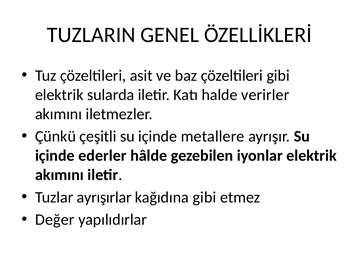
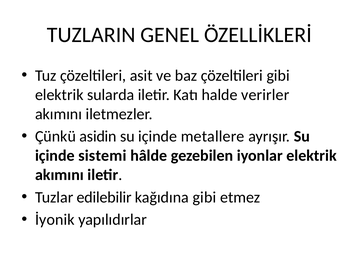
çeşitli: çeşitli -> asidin (98, 136)
ederler: ederler -> sistemi (102, 155)
ayrışırlar: ayrışırlar -> edilebilir (104, 197)
Değer: Değer -> İyonik (55, 219)
